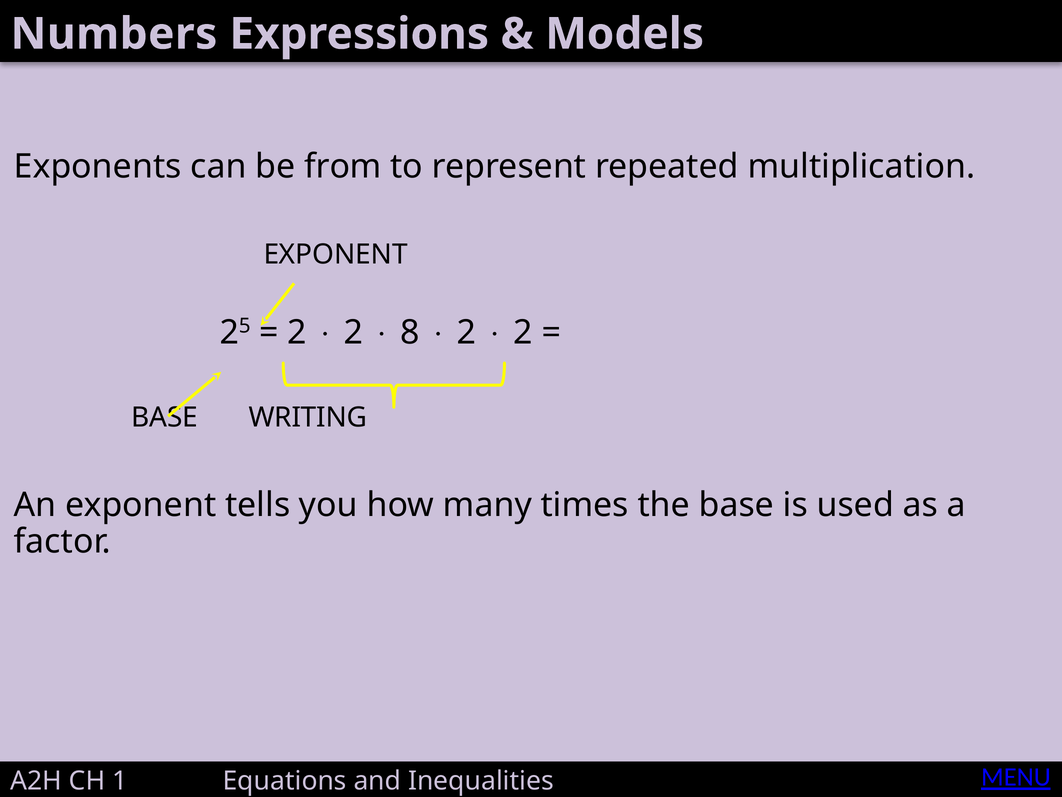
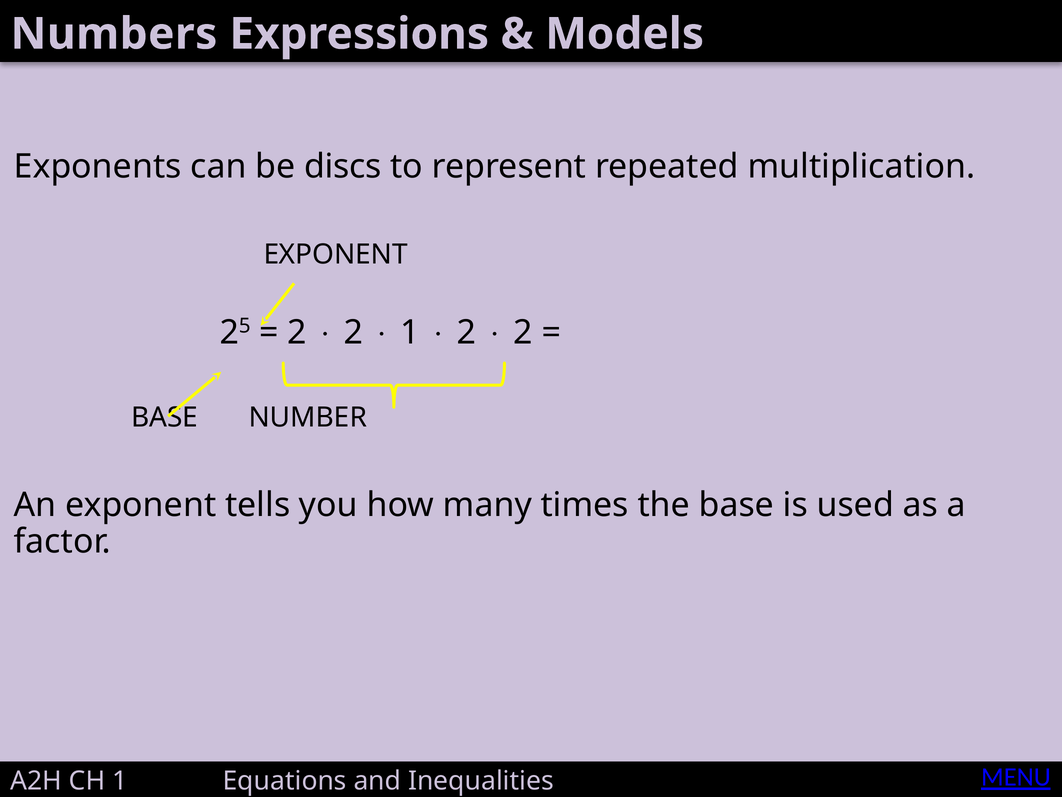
from: from -> discs (343, 167)
8: 8 -> 1 (410, 332)
WRITING: WRITING -> NUMBER (308, 417)
